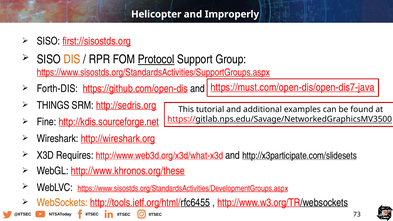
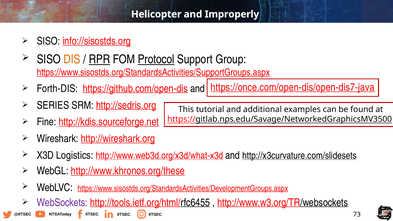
first://sisostds.org: first://sisostds.org -> info://sisostds.org (97, 41)
RPR underline: none -> present (99, 59)
https://must.com/open-dis/open-dis7-java: https://must.com/open-dis/open-dis7-java -> https://once.com/open-dis/open-dis7-java (293, 88)
THINGS: THINGS -> SERIES (53, 105)
Requires: Requires -> Logistics (75, 155)
http://x3participate.com/slidesets: http://x3participate.com/slidesets -> http://x3curvature.com/slidesets (300, 156)
WebSockets colour: orange -> purple (62, 203)
